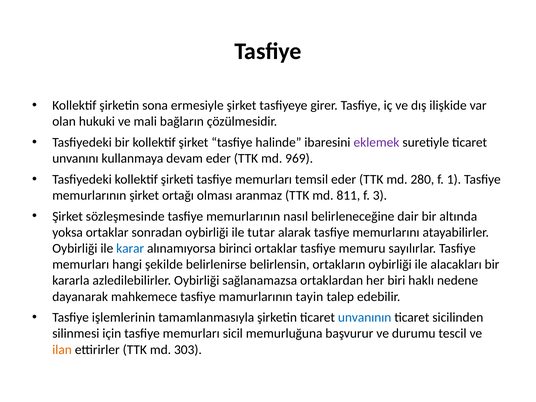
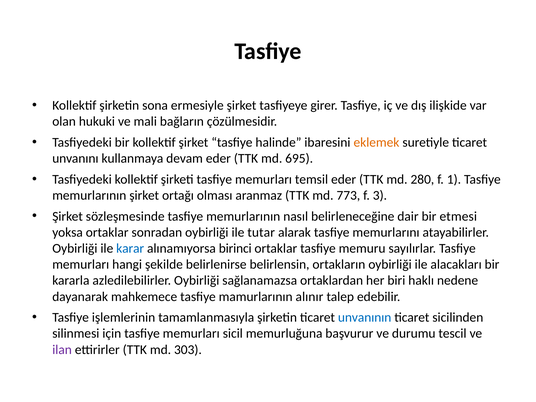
eklemek colour: purple -> orange (376, 142)
969: 969 -> 695 (299, 158)
811: 811 -> 773 (348, 195)
altında: altında -> etmesi (458, 216)
tayin: tayin -> alınır (309, 297)
ilan colour: orange -> purple (62, 350)
